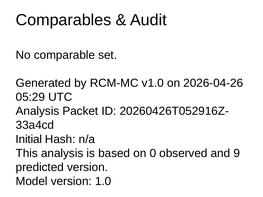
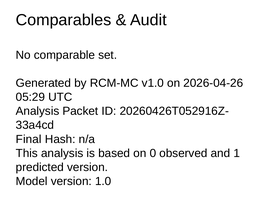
Initial: Initial -> Final (29, 139)
9: 9 -> 1 (237, 153)
